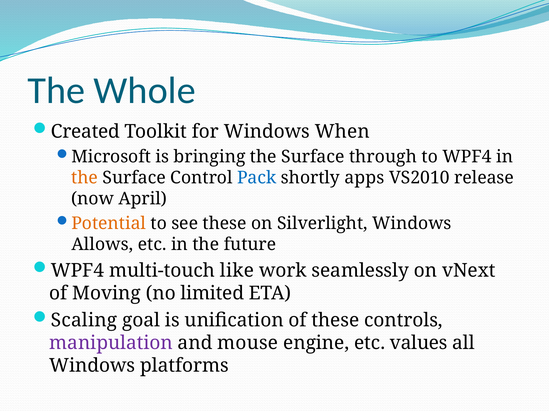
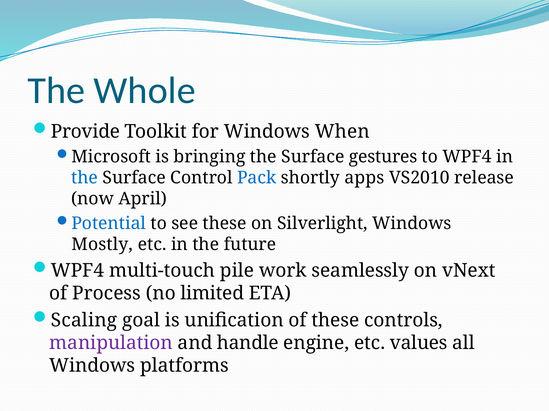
Created: Created -> Provide (85, 132)
through: through -> gestures (383, 157)
the colour: orange -> blue (85, 178)
Potential colour: orange -> blue (109, 224)
Allows: Allows -> Mostly (102, 245)
like: like -> pile (237, 271)
Moving: Moving -> Process (107, 294)
mouse: mouse -> handle (248, 344)
